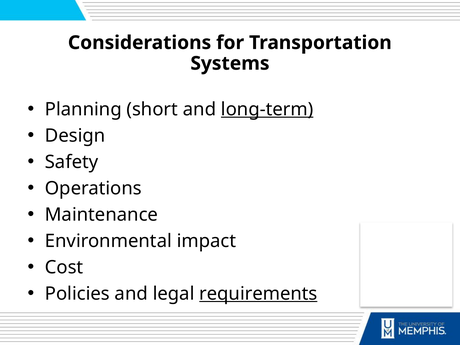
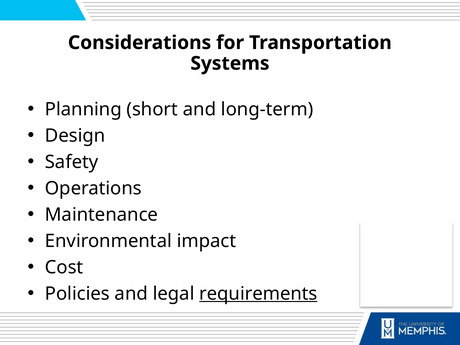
long-term underline: present -> none (267, 109)
